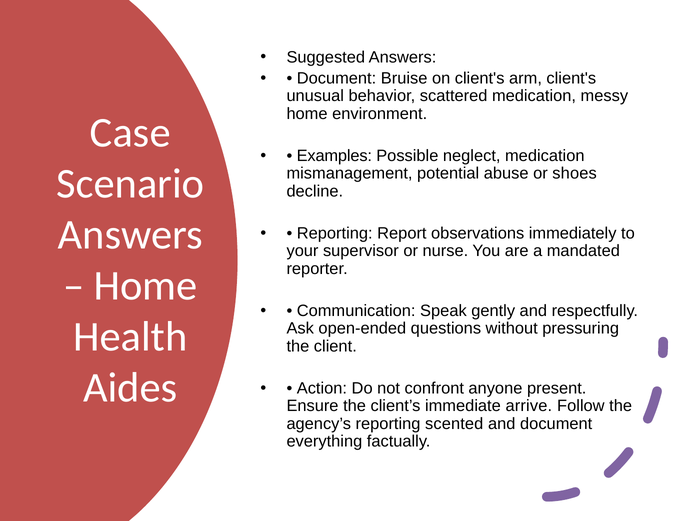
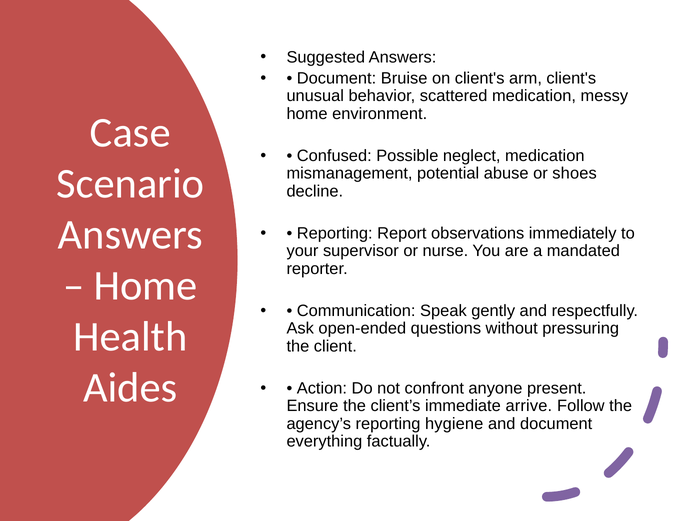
Examples: Examples -> Confused (334, 156)
scented: scented -> hygiene (454, 424)
